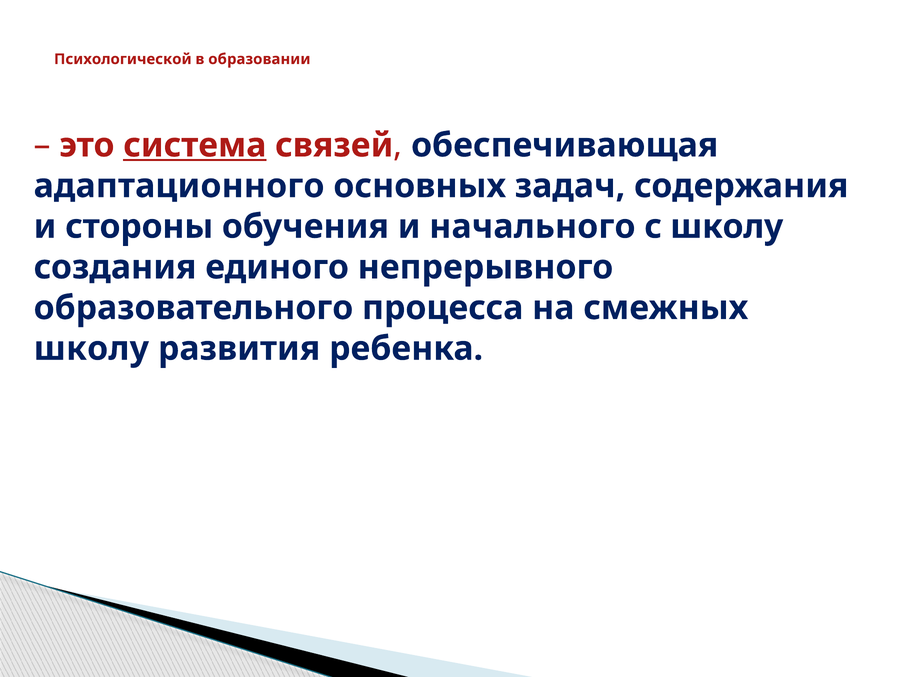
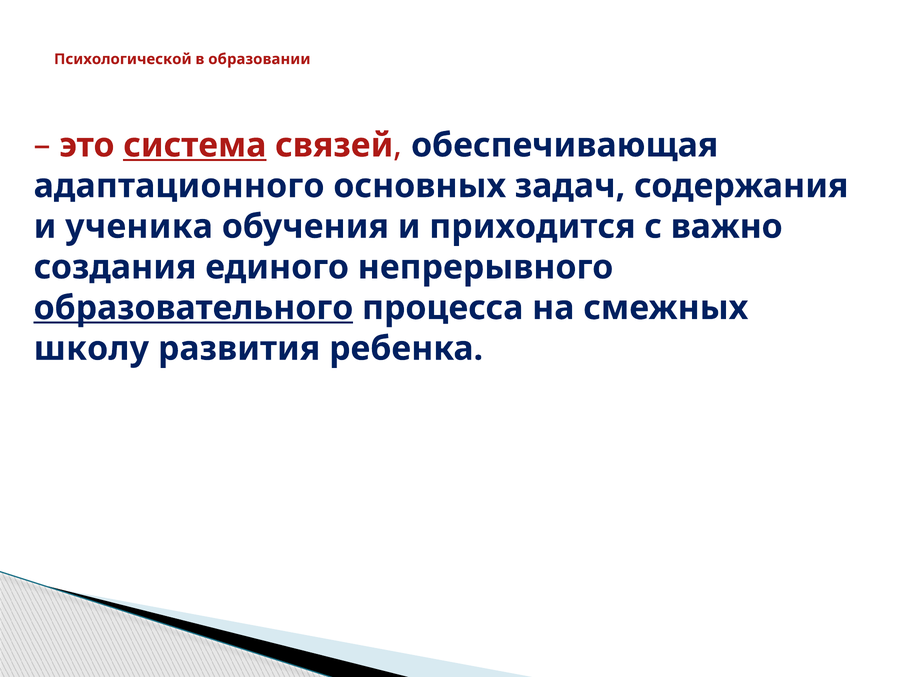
стороны: стороны -> ученика (139, 226)
начального: начального -> приходится (532, 226)
с школу: школу -> важно (727, 226)
образовательного underline: none -> present (193, 308)
